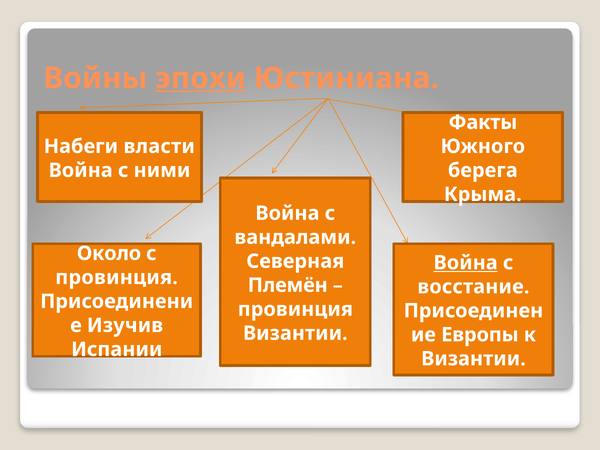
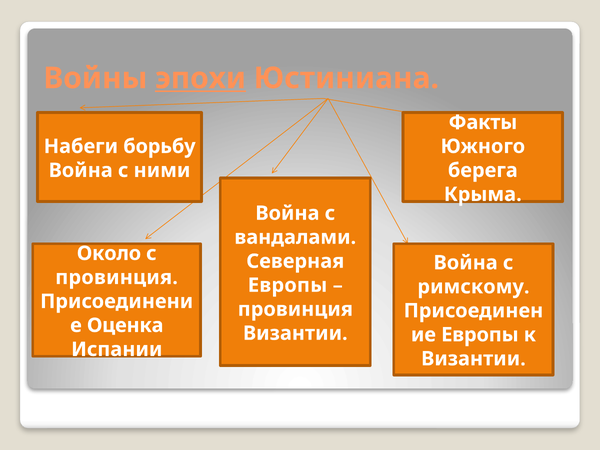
власти: власти -> борьбу (159, 146)
Война underline: present -> none (466, 263)
Племён: Племён -> Европы (288, 285)
восстание: восстание -> римскому (473, 287)
Изучив: Изучив -> Оценка (125, 325)
